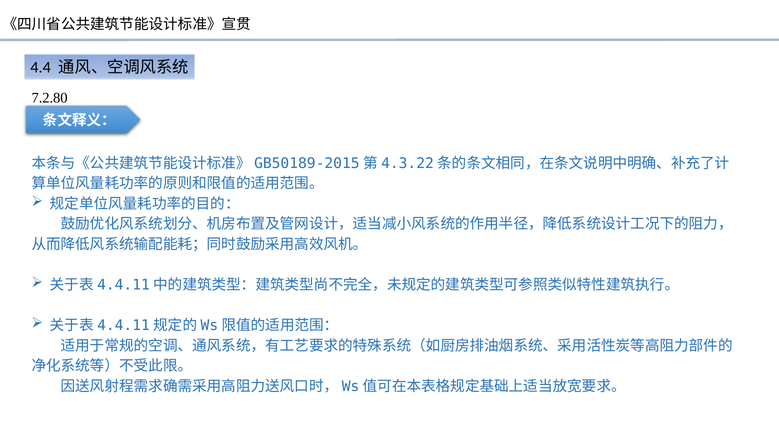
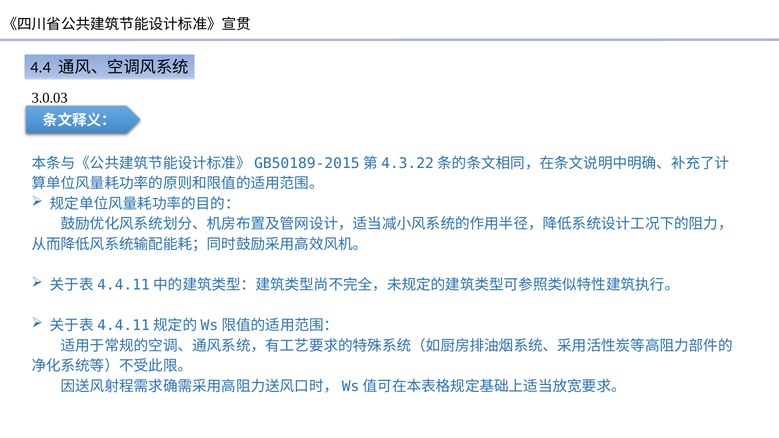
7.2.80: 7.2.80 -> 3.0.03 (50, 98)
